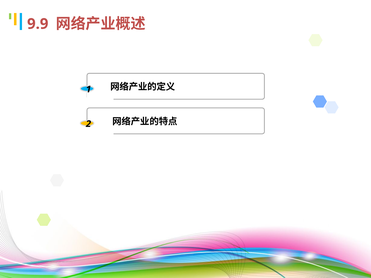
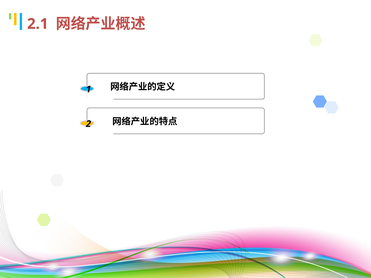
9.9: 9.9 -> 2.1 (38, 24)
